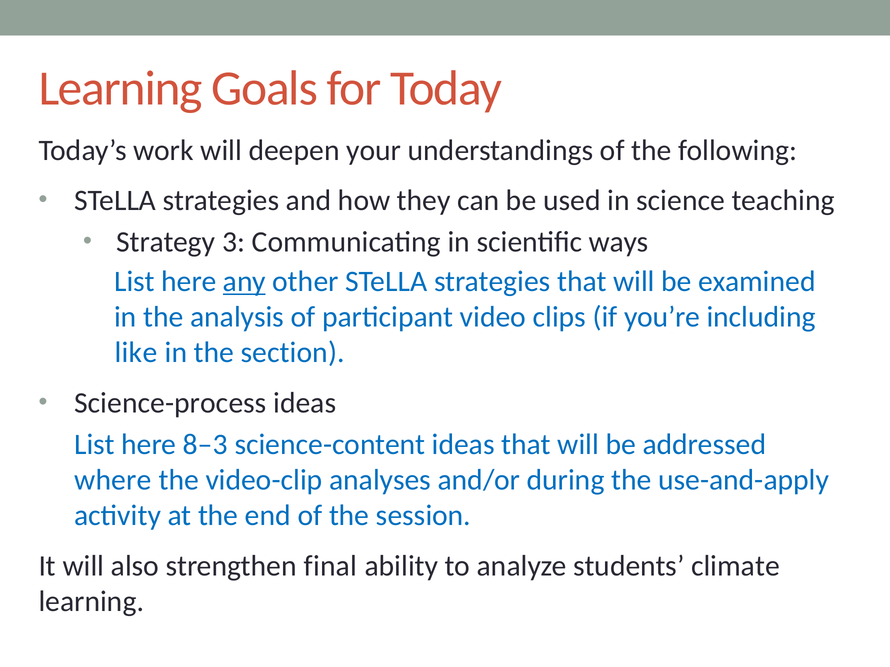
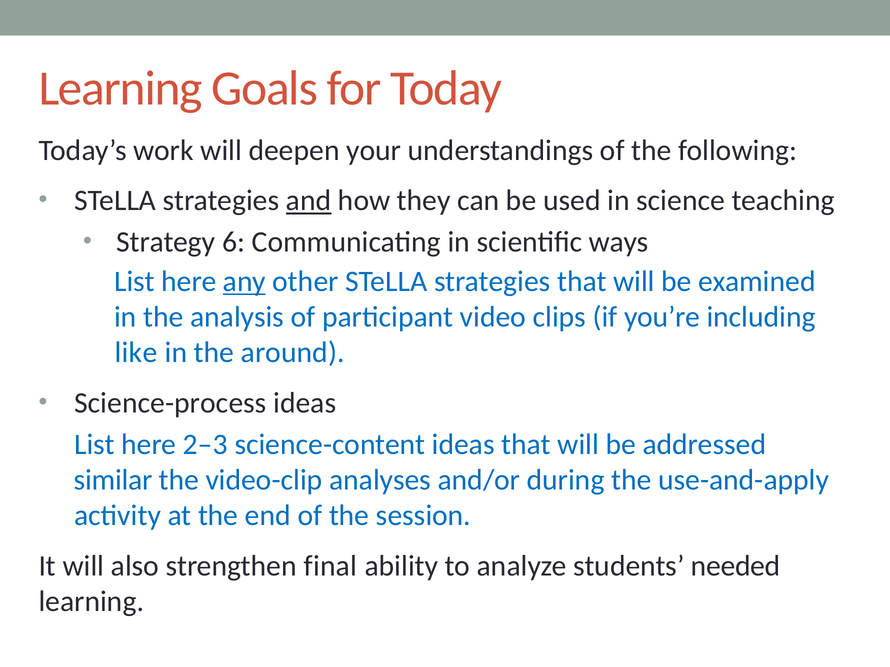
and underline: none -> present (309, 201)
3: 3 -> 6 (234, 242)
section: section -> around (293, 353)
8–3: 8–3 -> 2–3 (205, 445)
where: where -> similar (113, 480)
climate: climate -> needed (736, 566)
